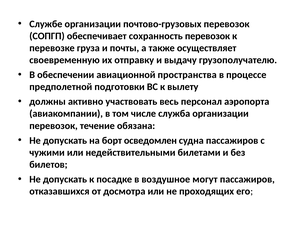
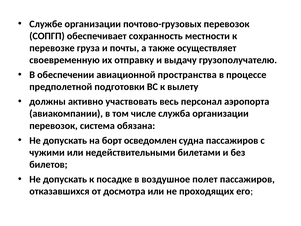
сохранность перевозок: перевозок -> местности (207, 36)
течение: течение -> система (97, 126)
могут: могут -> полет (205, 179)
